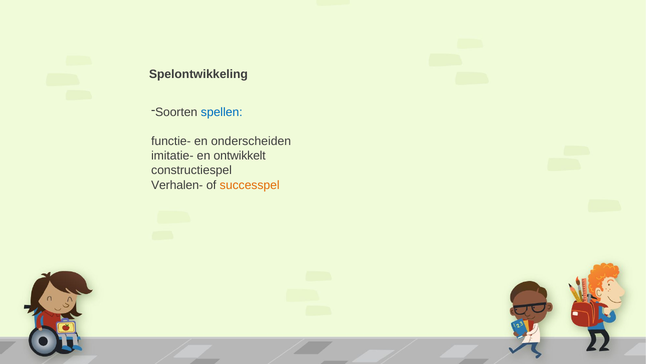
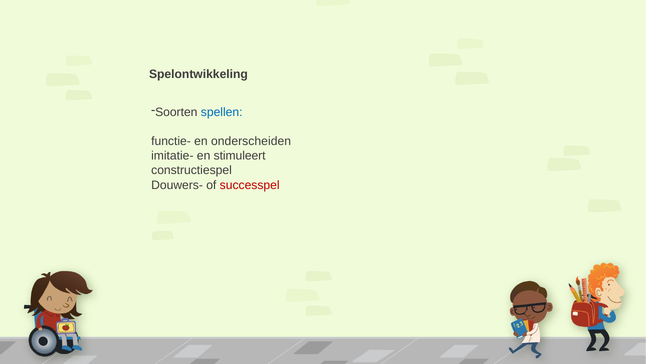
ontwikkelt: ontwikkelt -> stimuleert (240, 156)
Verhalen-: Verhalen- -> Douwers- (177, 185)
successpel colour: orange -> red (250, 185)
